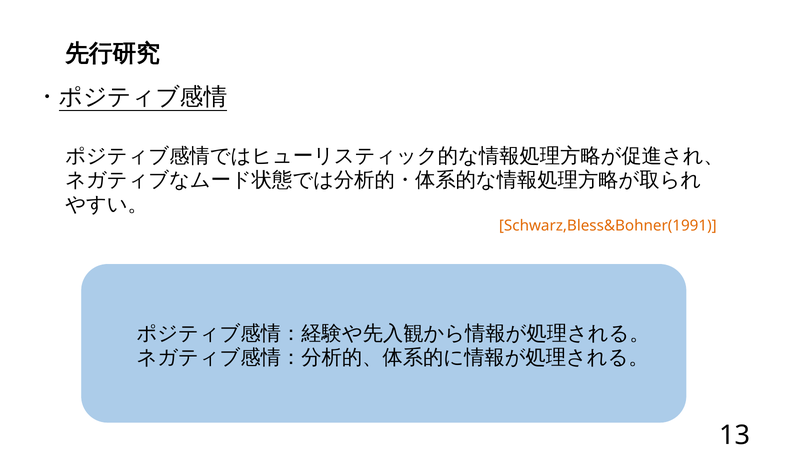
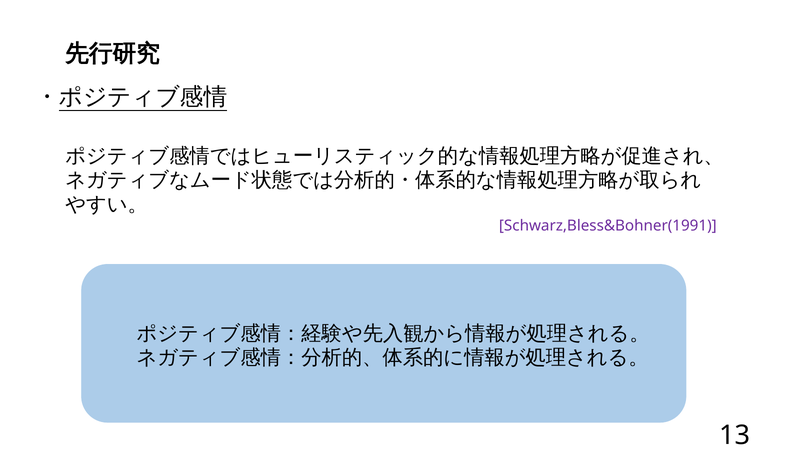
Schwarz,Bless&Bohner(1991 colour: orange -> purple (608, 225)
